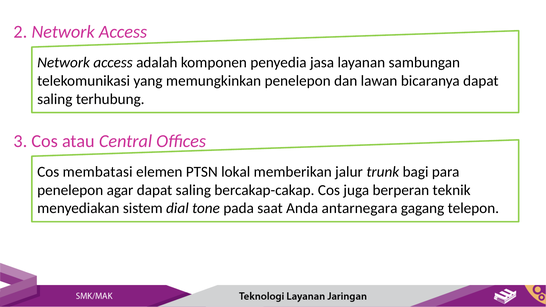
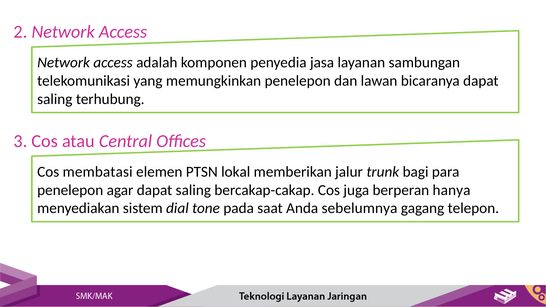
teknik: teknik -> hanya (452, 190)
antarnegara: antarnegara -> sebelumnya (359, 208)
